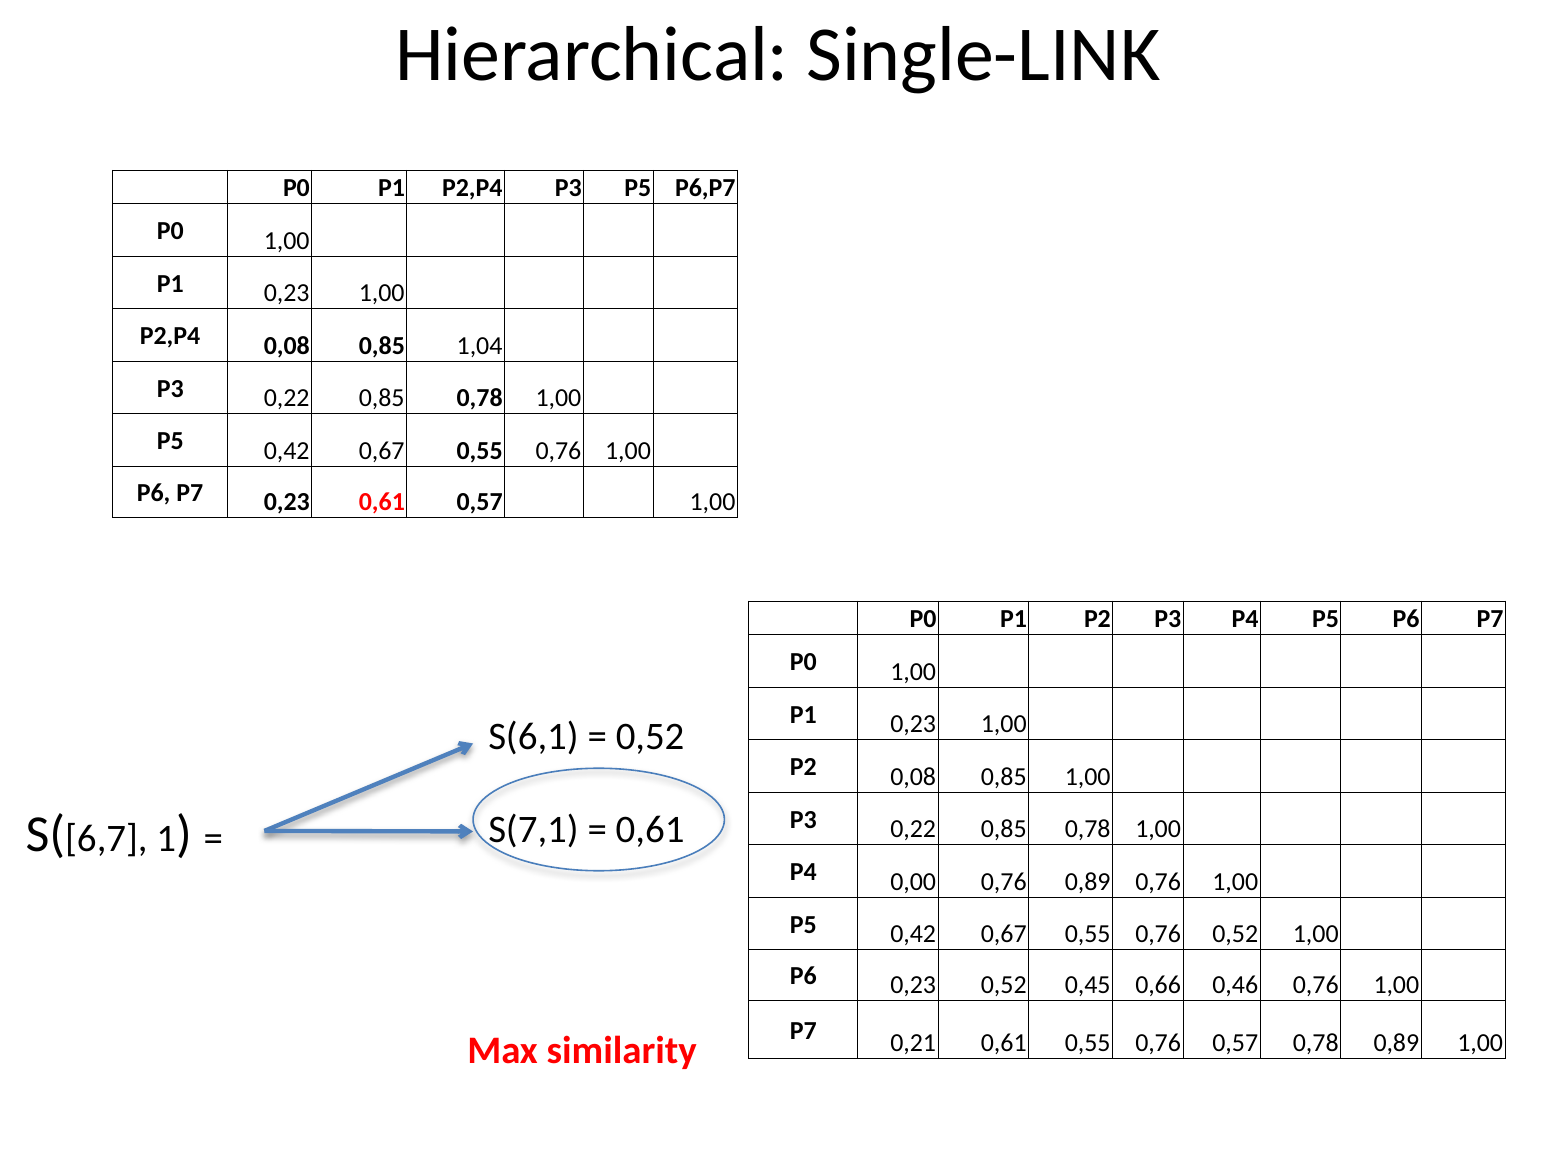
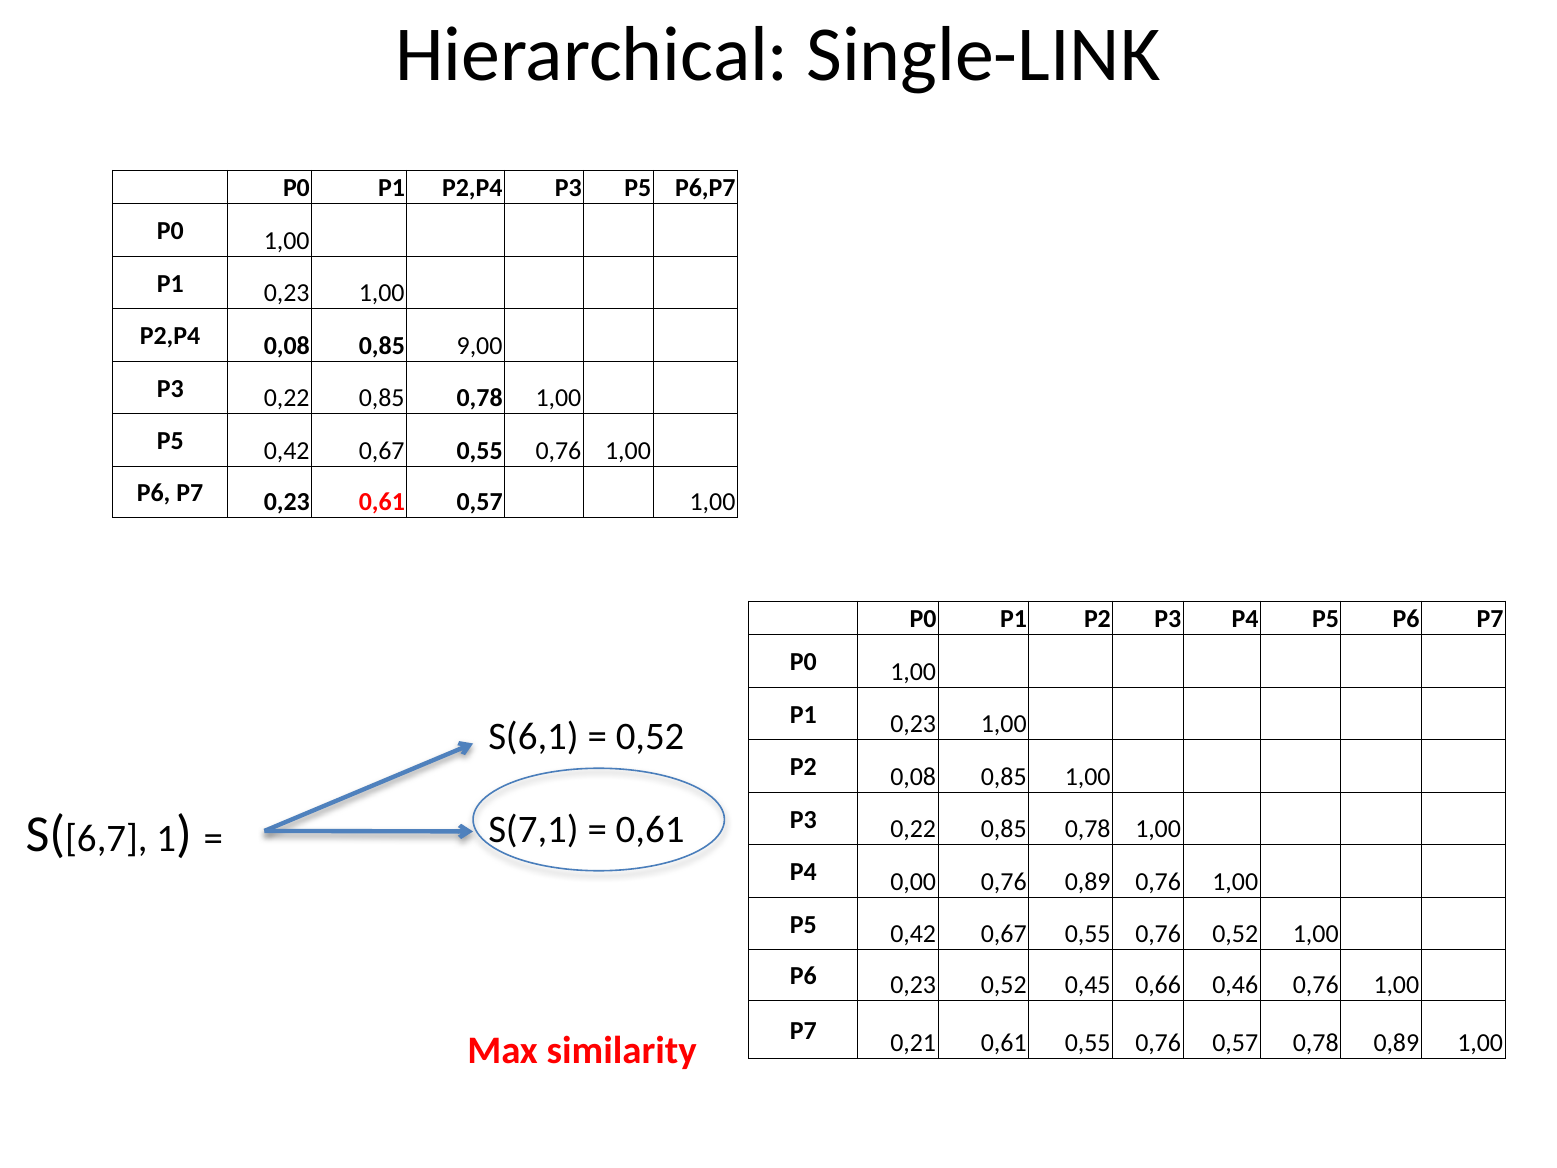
1,04: 1,04 -> 9,00 (480, 346)
